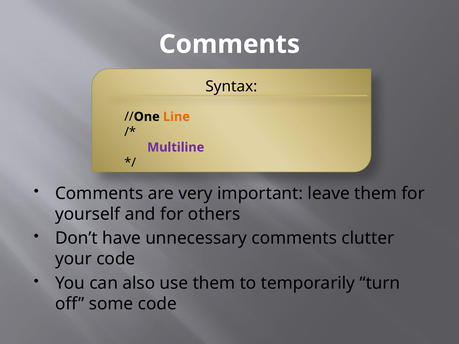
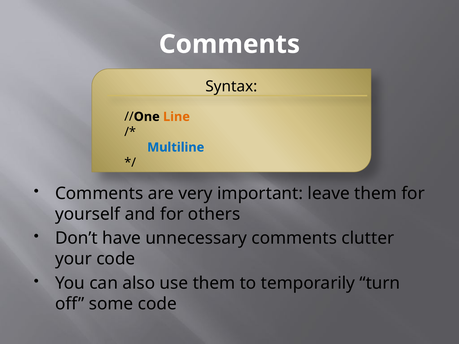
Multiline colour: purple -> blue (176, 147)
